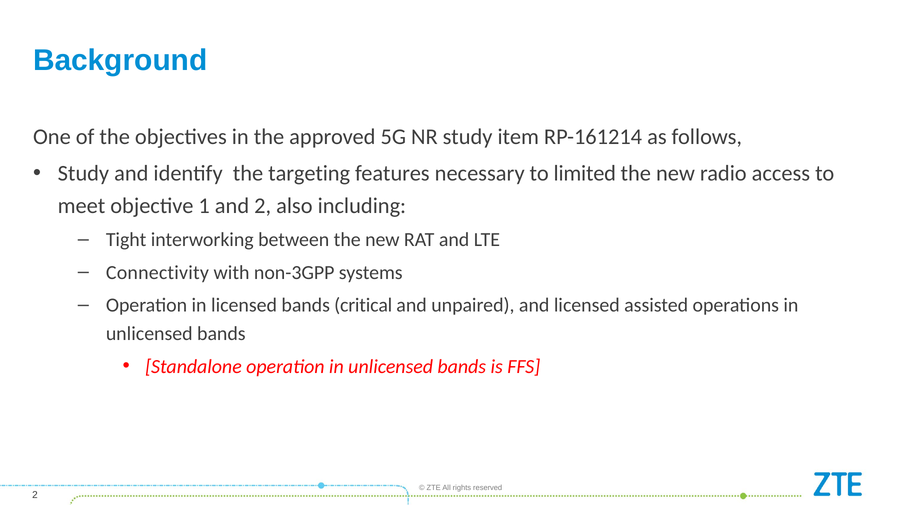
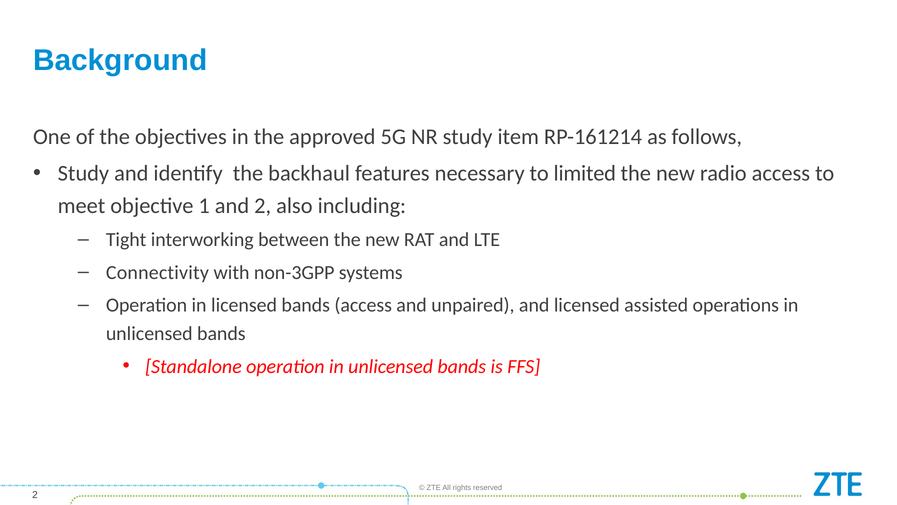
targeting: targeting -> backhaul (309, 173)
bands critical: critical -> access (363, 305)
